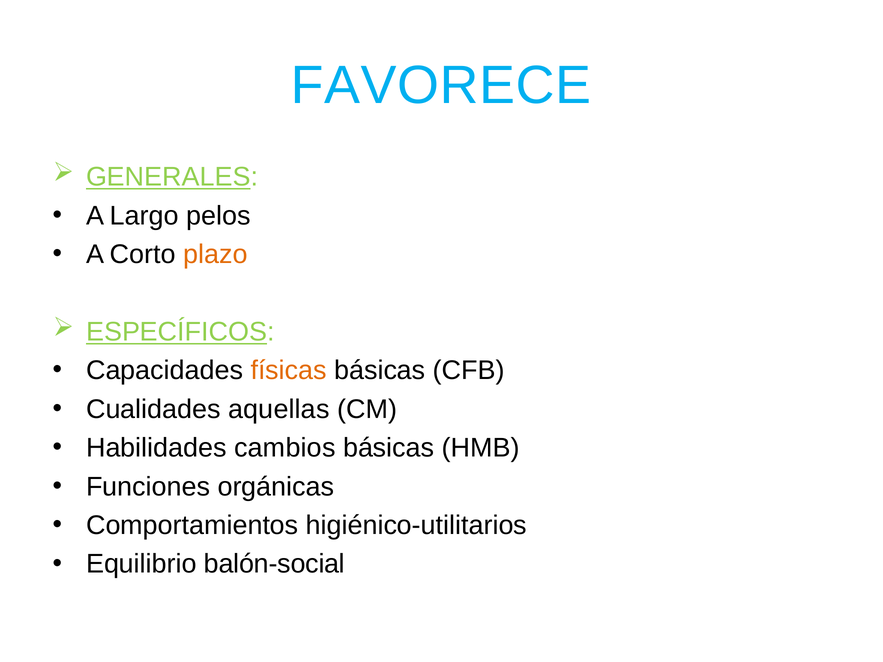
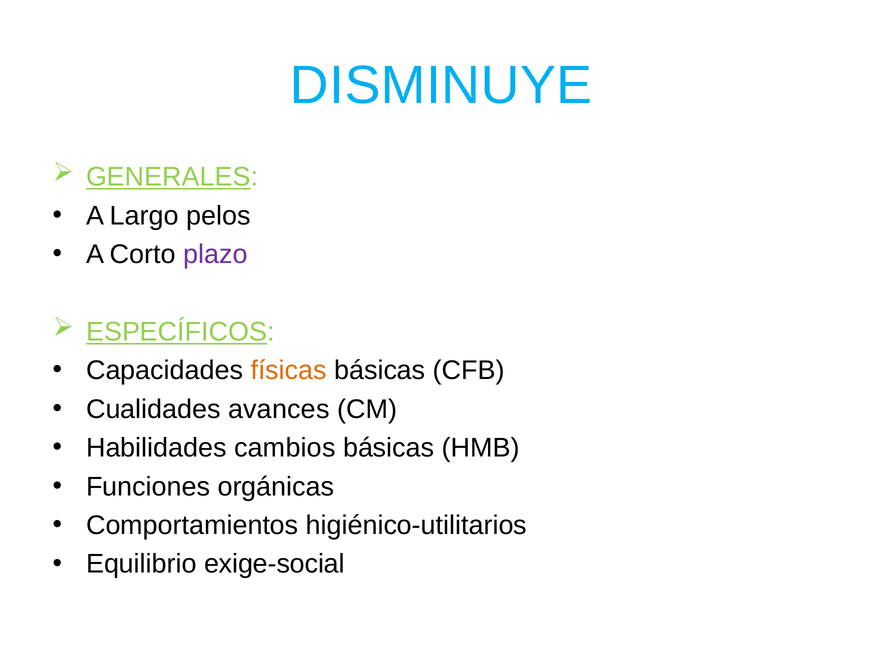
FAVORECE: FAVORECE -> DISMINUYE (441, 85)
plazo colour: orange -> purple (215, 254)
aquellas: aquellas -> avances (279, 409)
balón-social: balón-social -> exige-social (274, 564)
